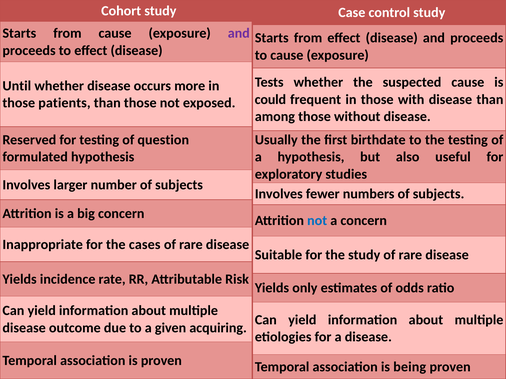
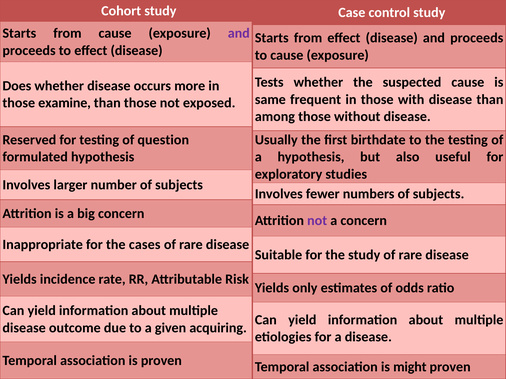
Until: Until -> Does (17, 86)
could: could -> same (270, 100)
patients: patients -> examine (65, 103)
not colour: blue -> purple (317, 221)
being: being -> might (410, 367)
